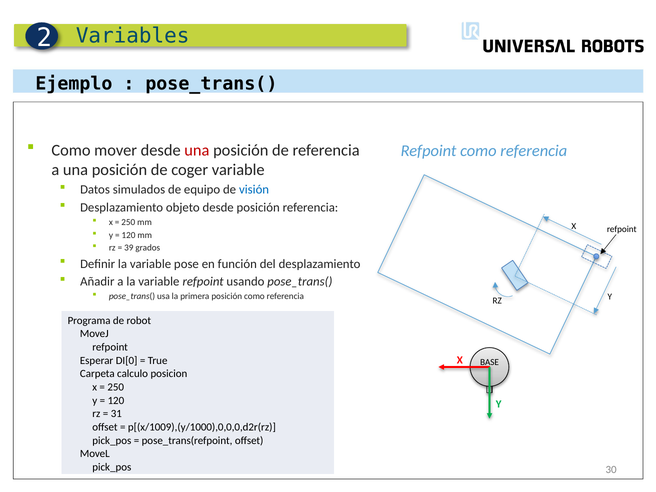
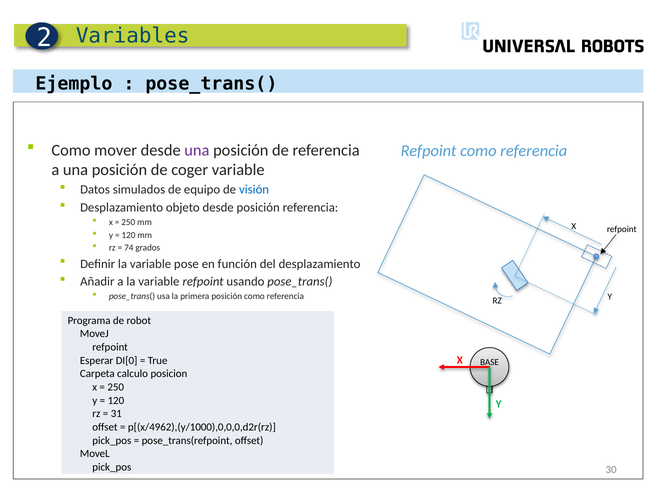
una colour: red -> purple (197, 150)
39: 39 -> 74 (129, 248)
p[(x/1009),(y/1000),0,0,0,d2r(rz: p[(x/1009),(y/1000),0,0,0,d2r(rz -> p[(x/4962),(y/1000),0,0,0,d2r(rz (202, 427)
